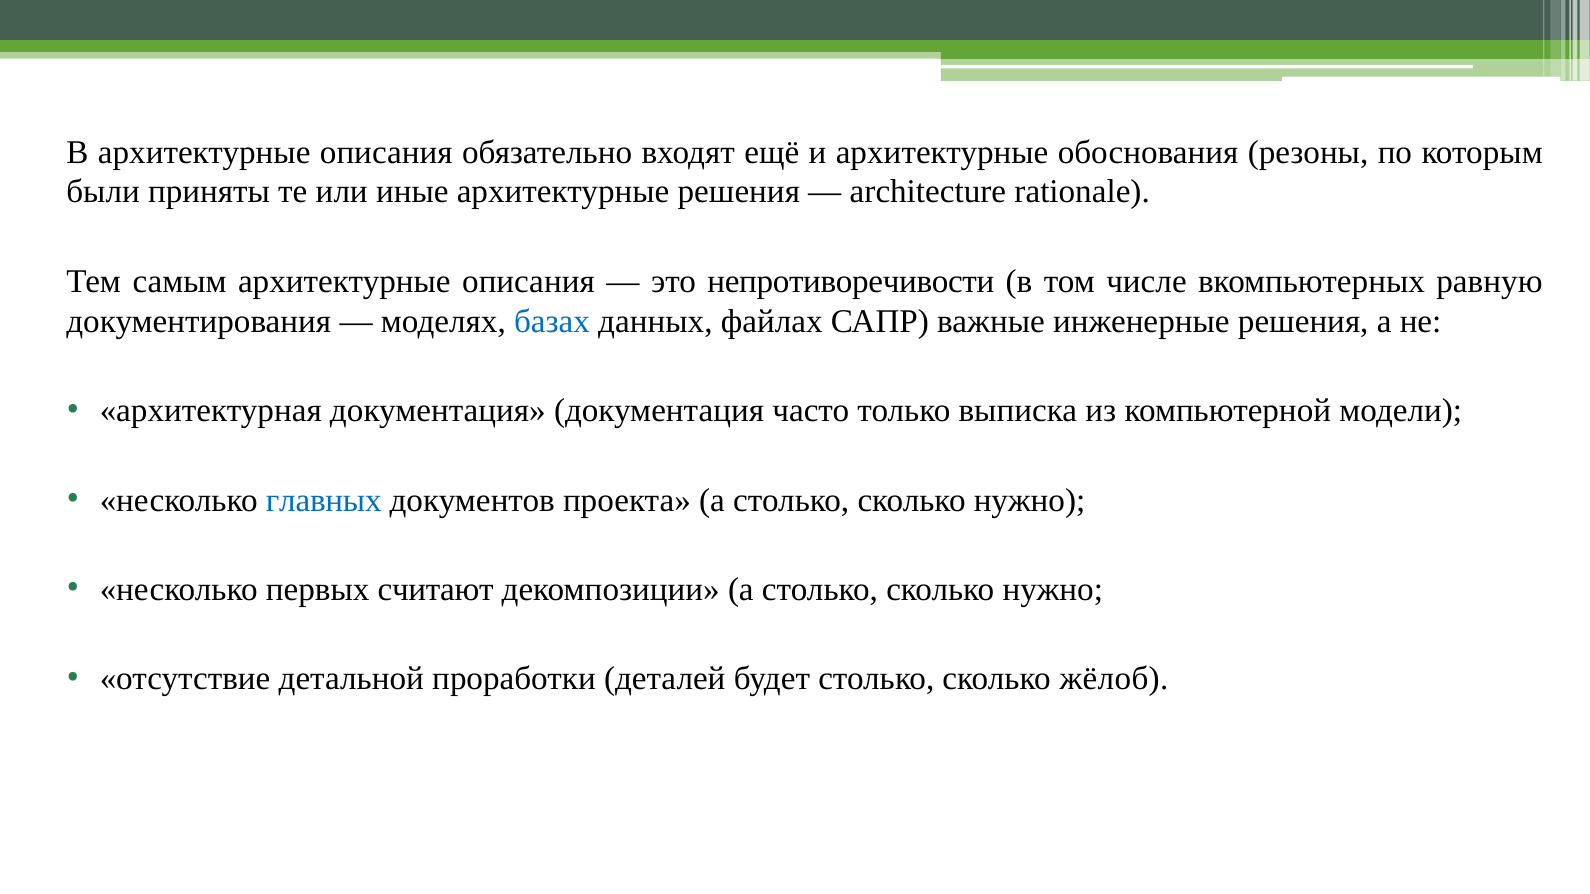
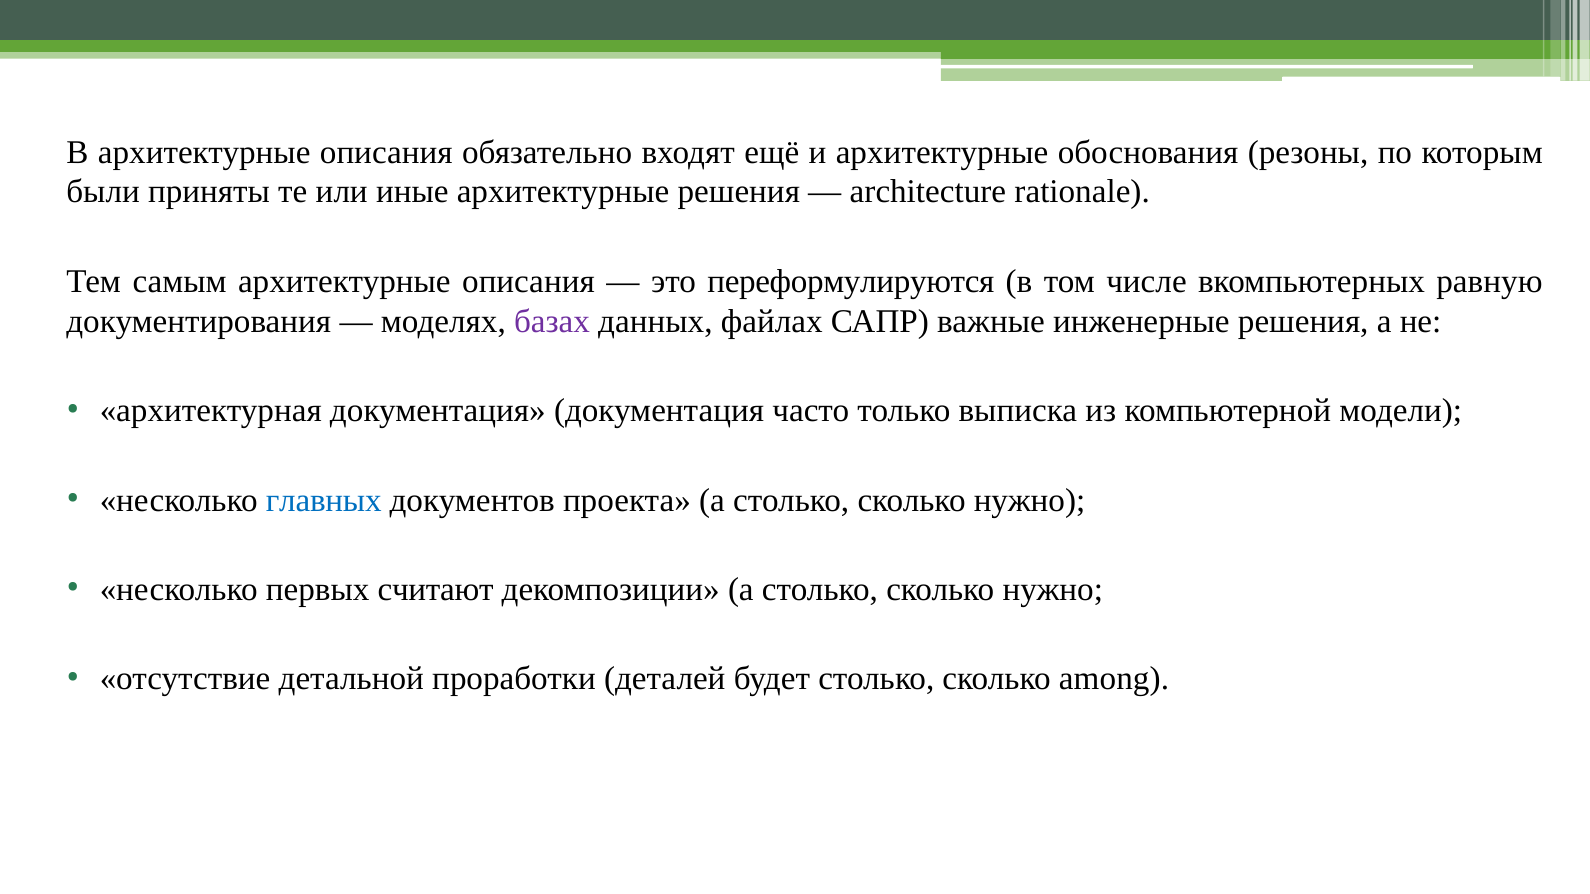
непротиворечивости: непротиворечивости -> переформулируются (851, 282)
базах colour: blue -> purple (552, 321)
жёлоб: жёлоб -> among (1114, 679)
